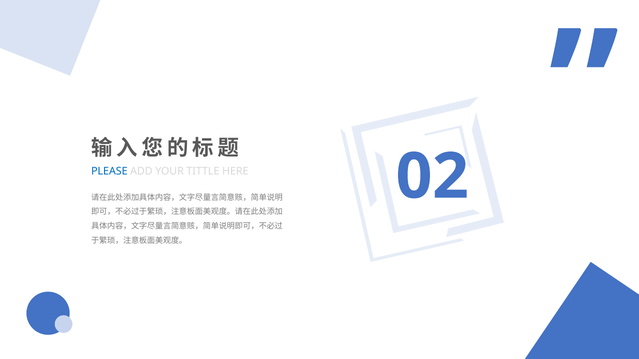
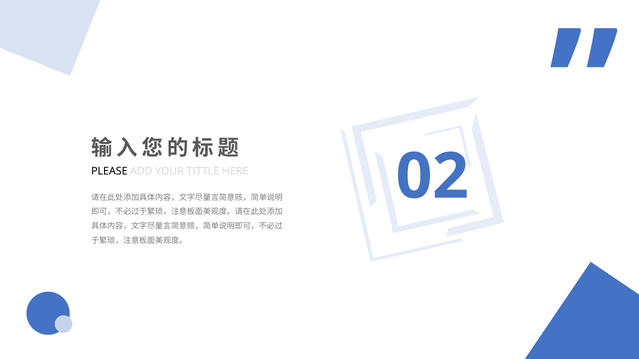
PLEASE colour: blue -> black (109, 172)
